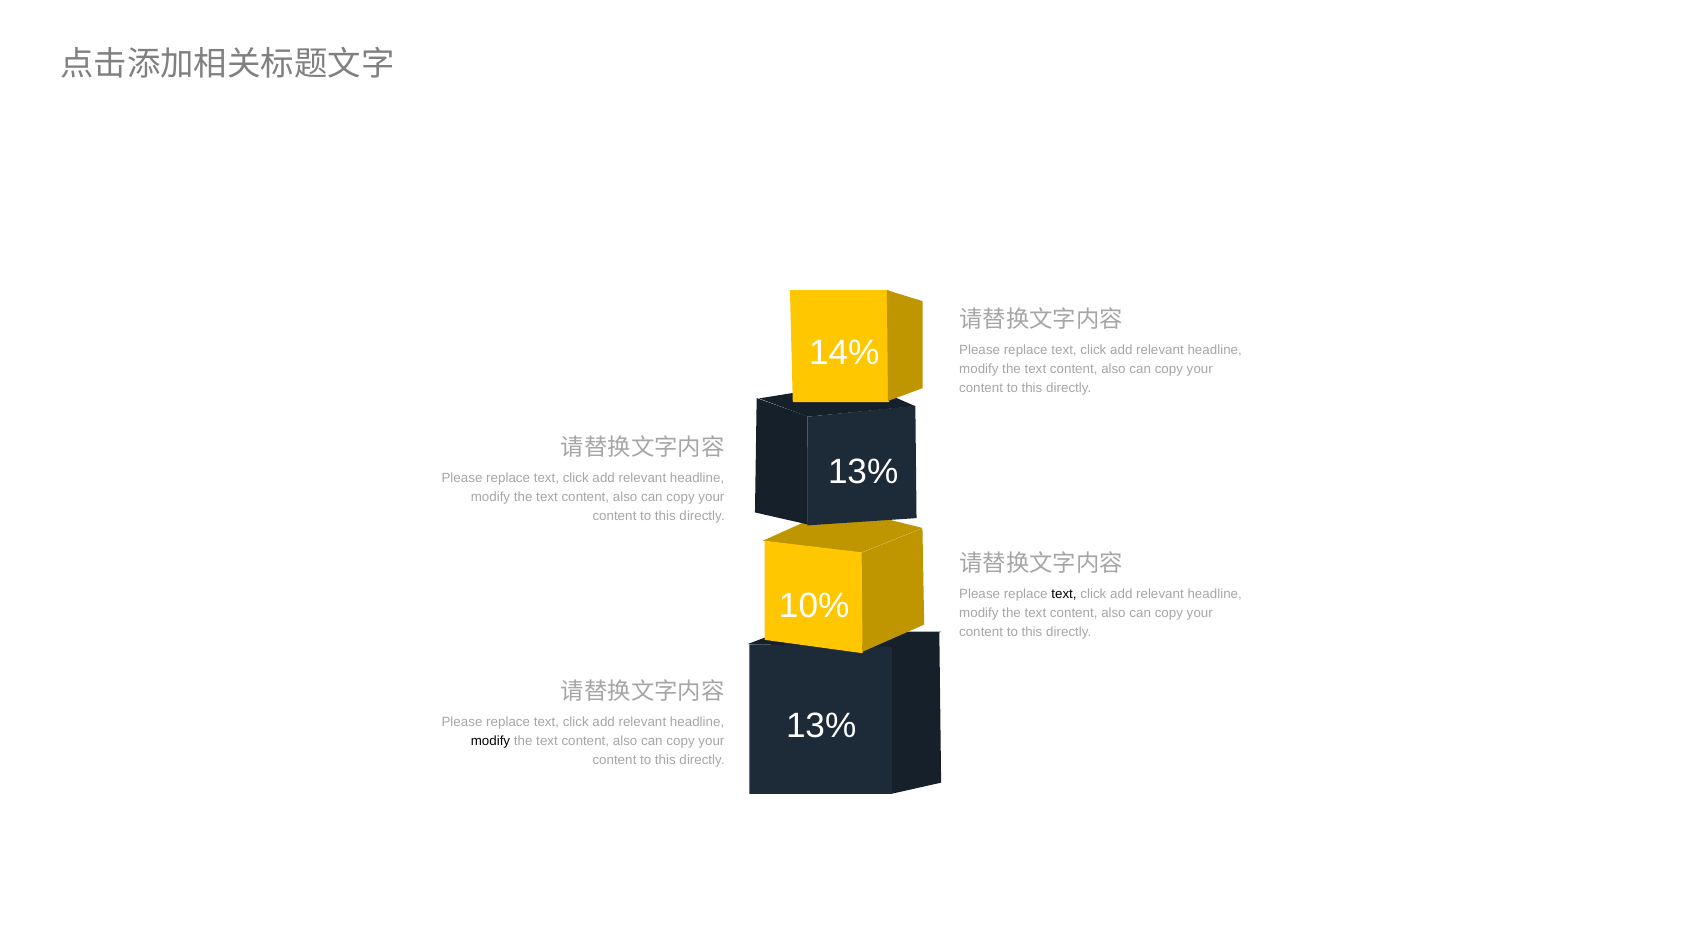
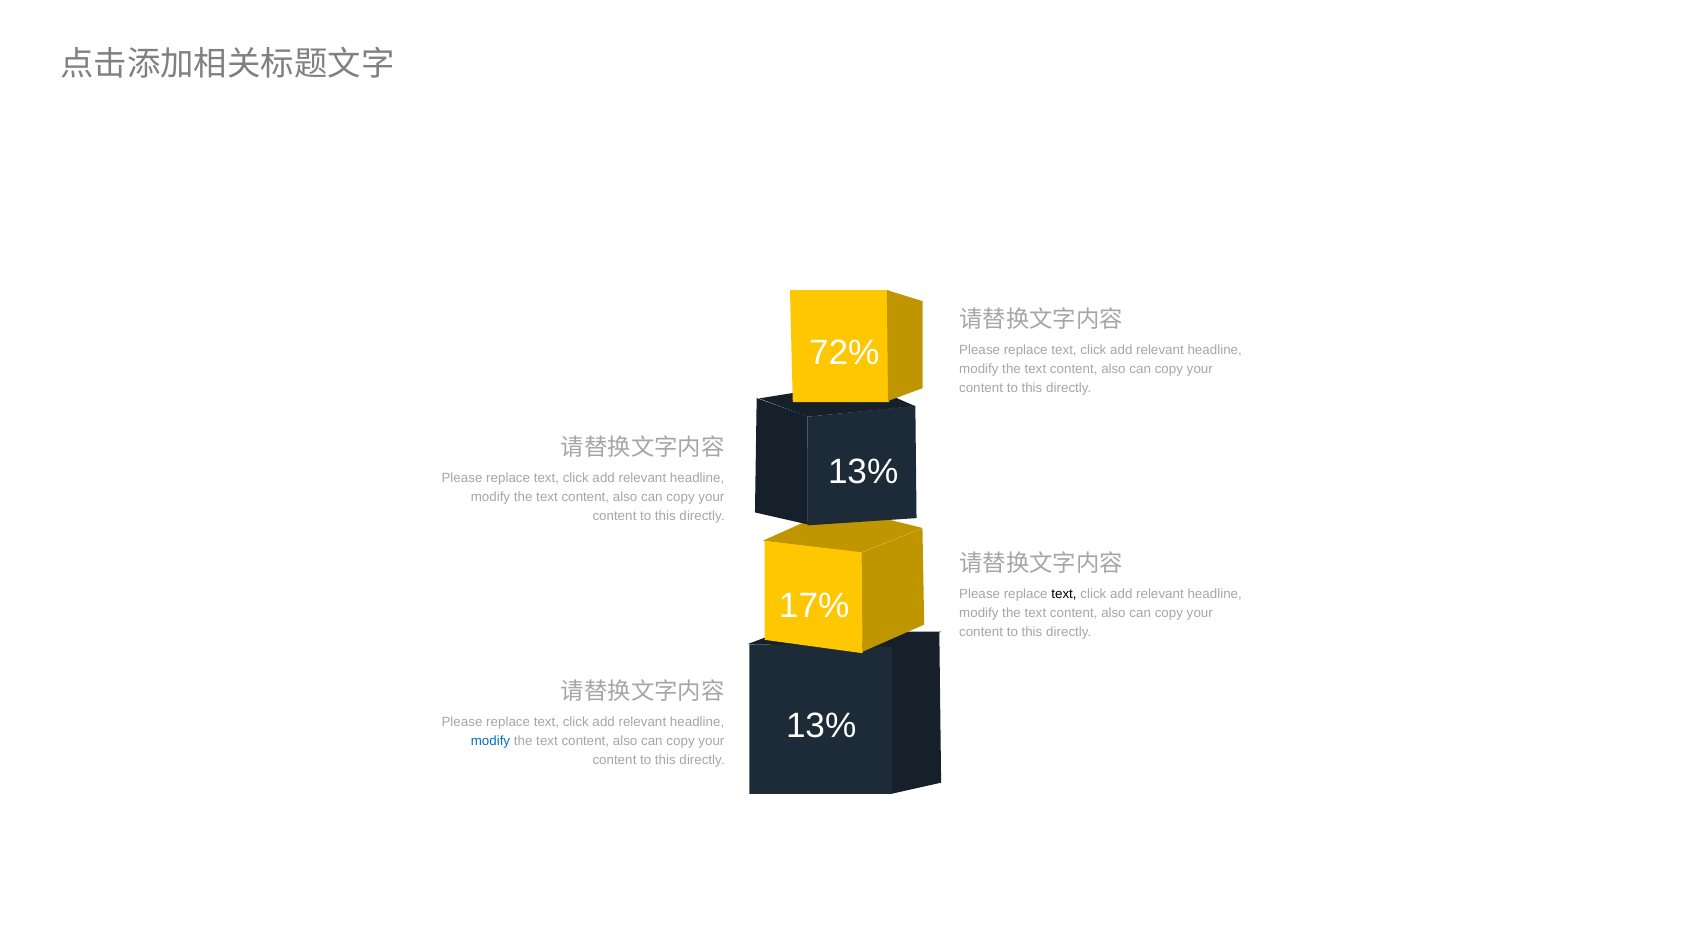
14%: 14% -> 72% (844, 353)
10%: 10% -> 17% (814, 606)
modify colour: black -> blue (490, 741)
